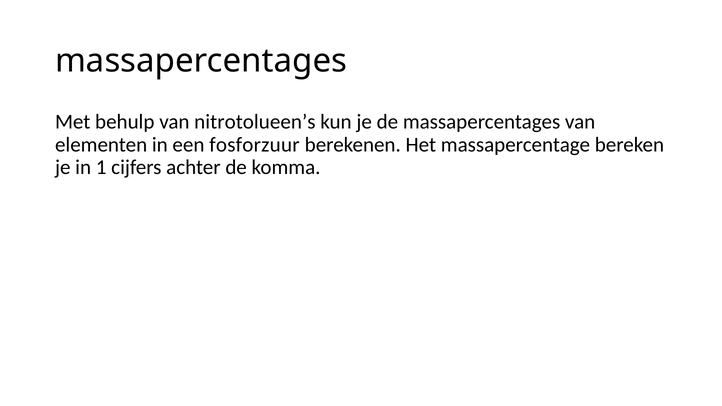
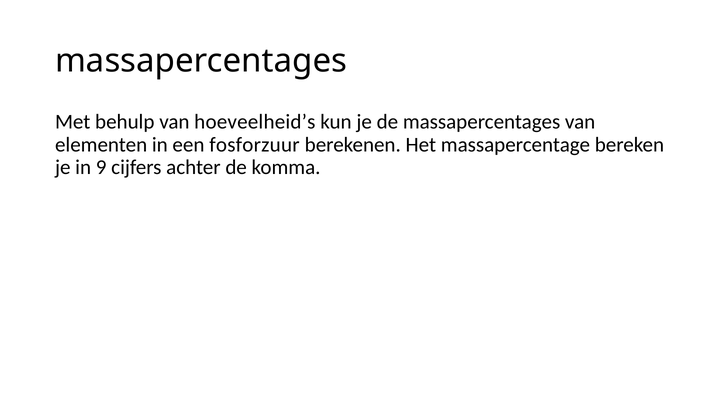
nitrotolueen’s: nitrotolueen’s -> hoeveelheid’s (255, 122)
1: 1 -> 9 (101, 168)
